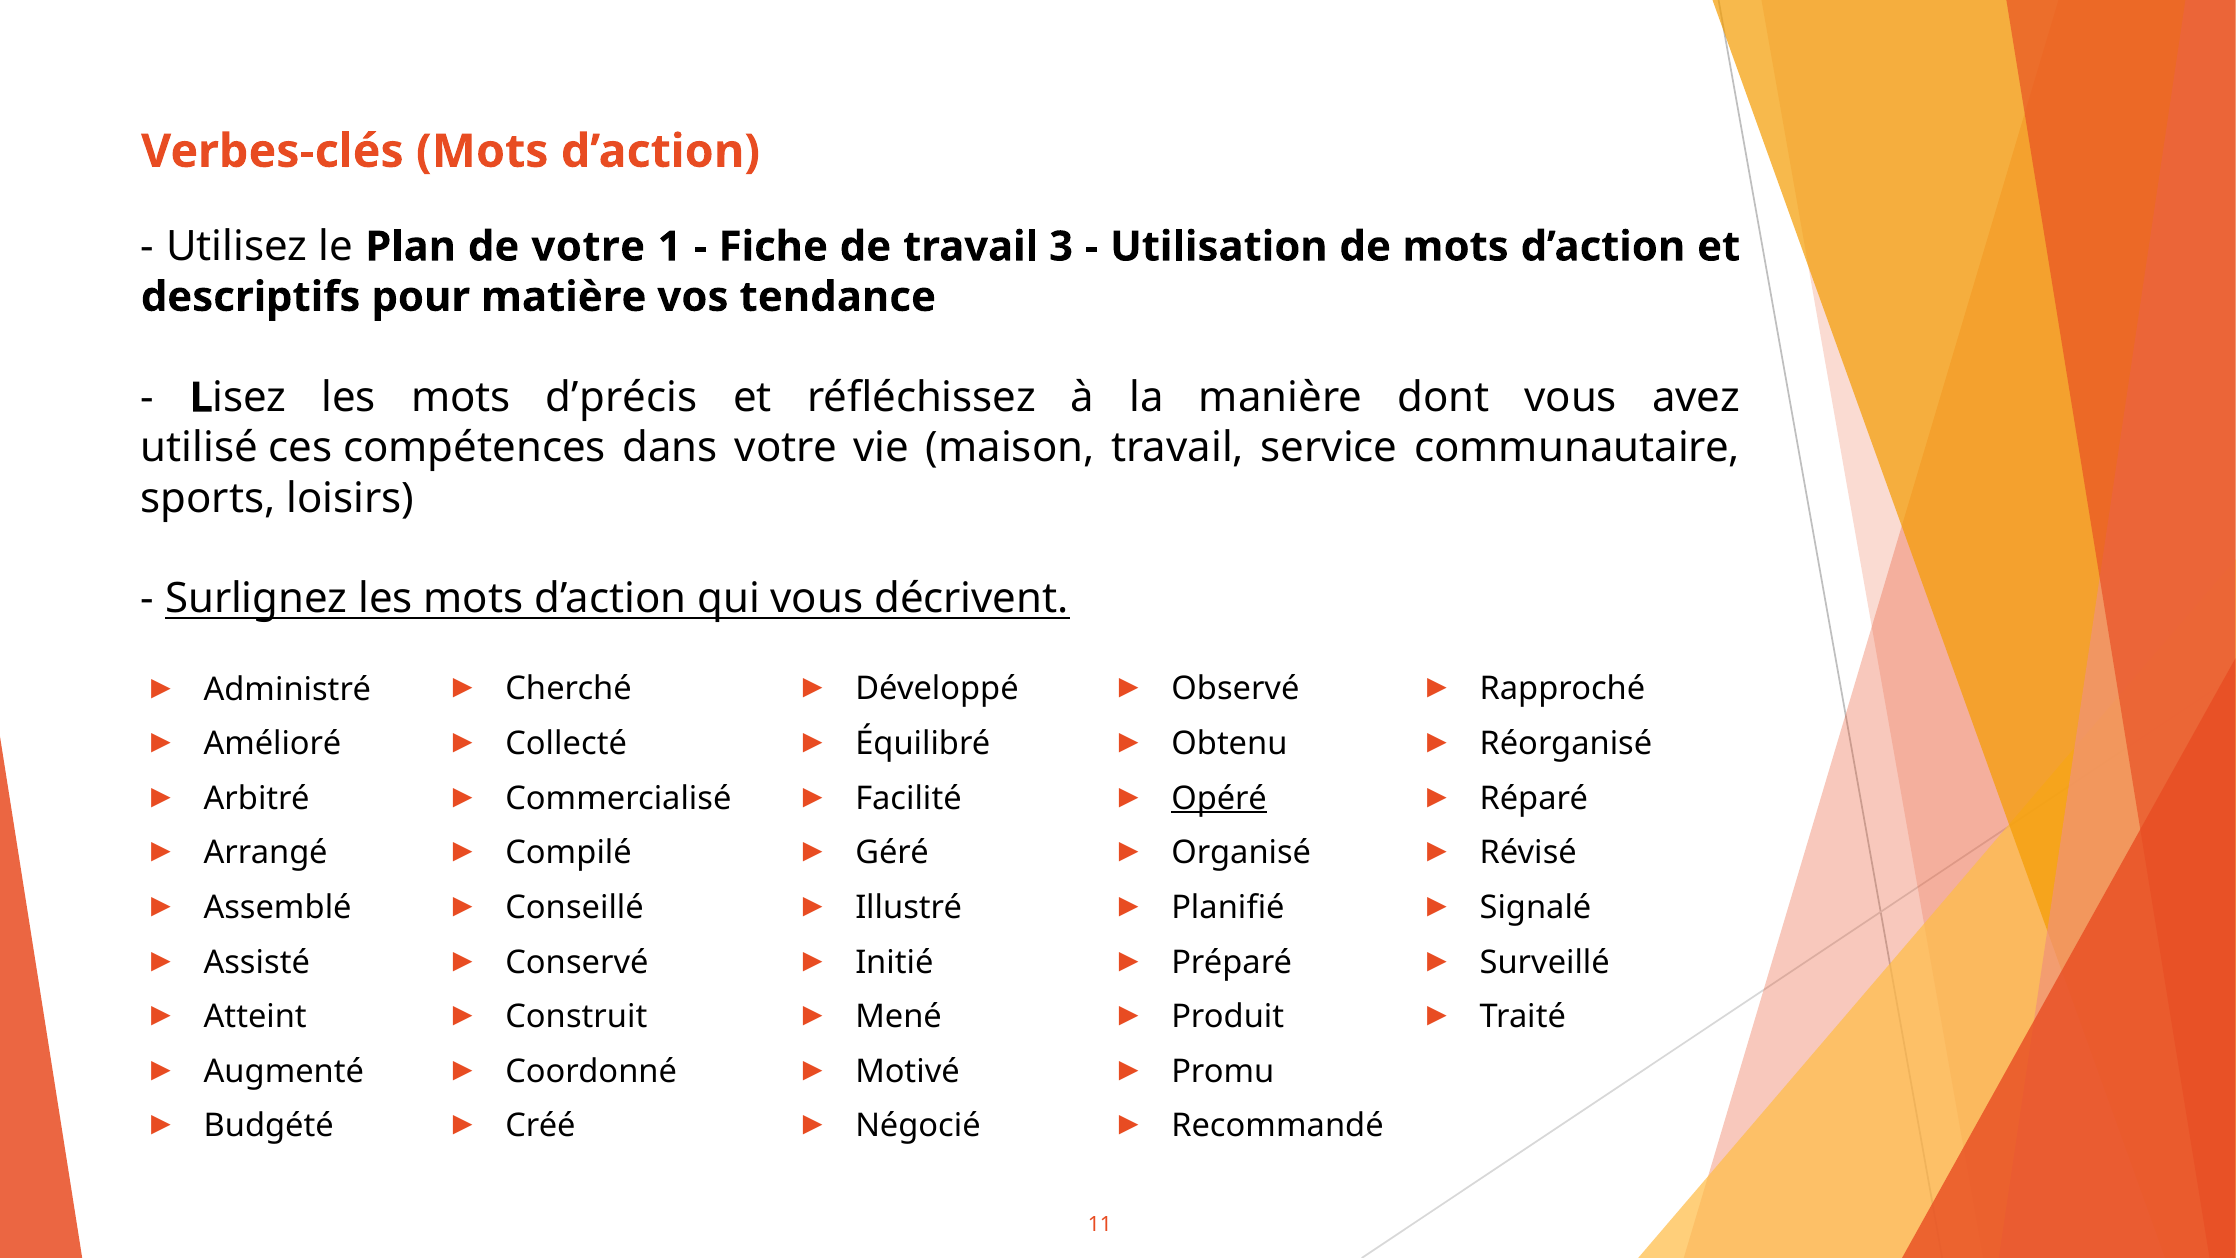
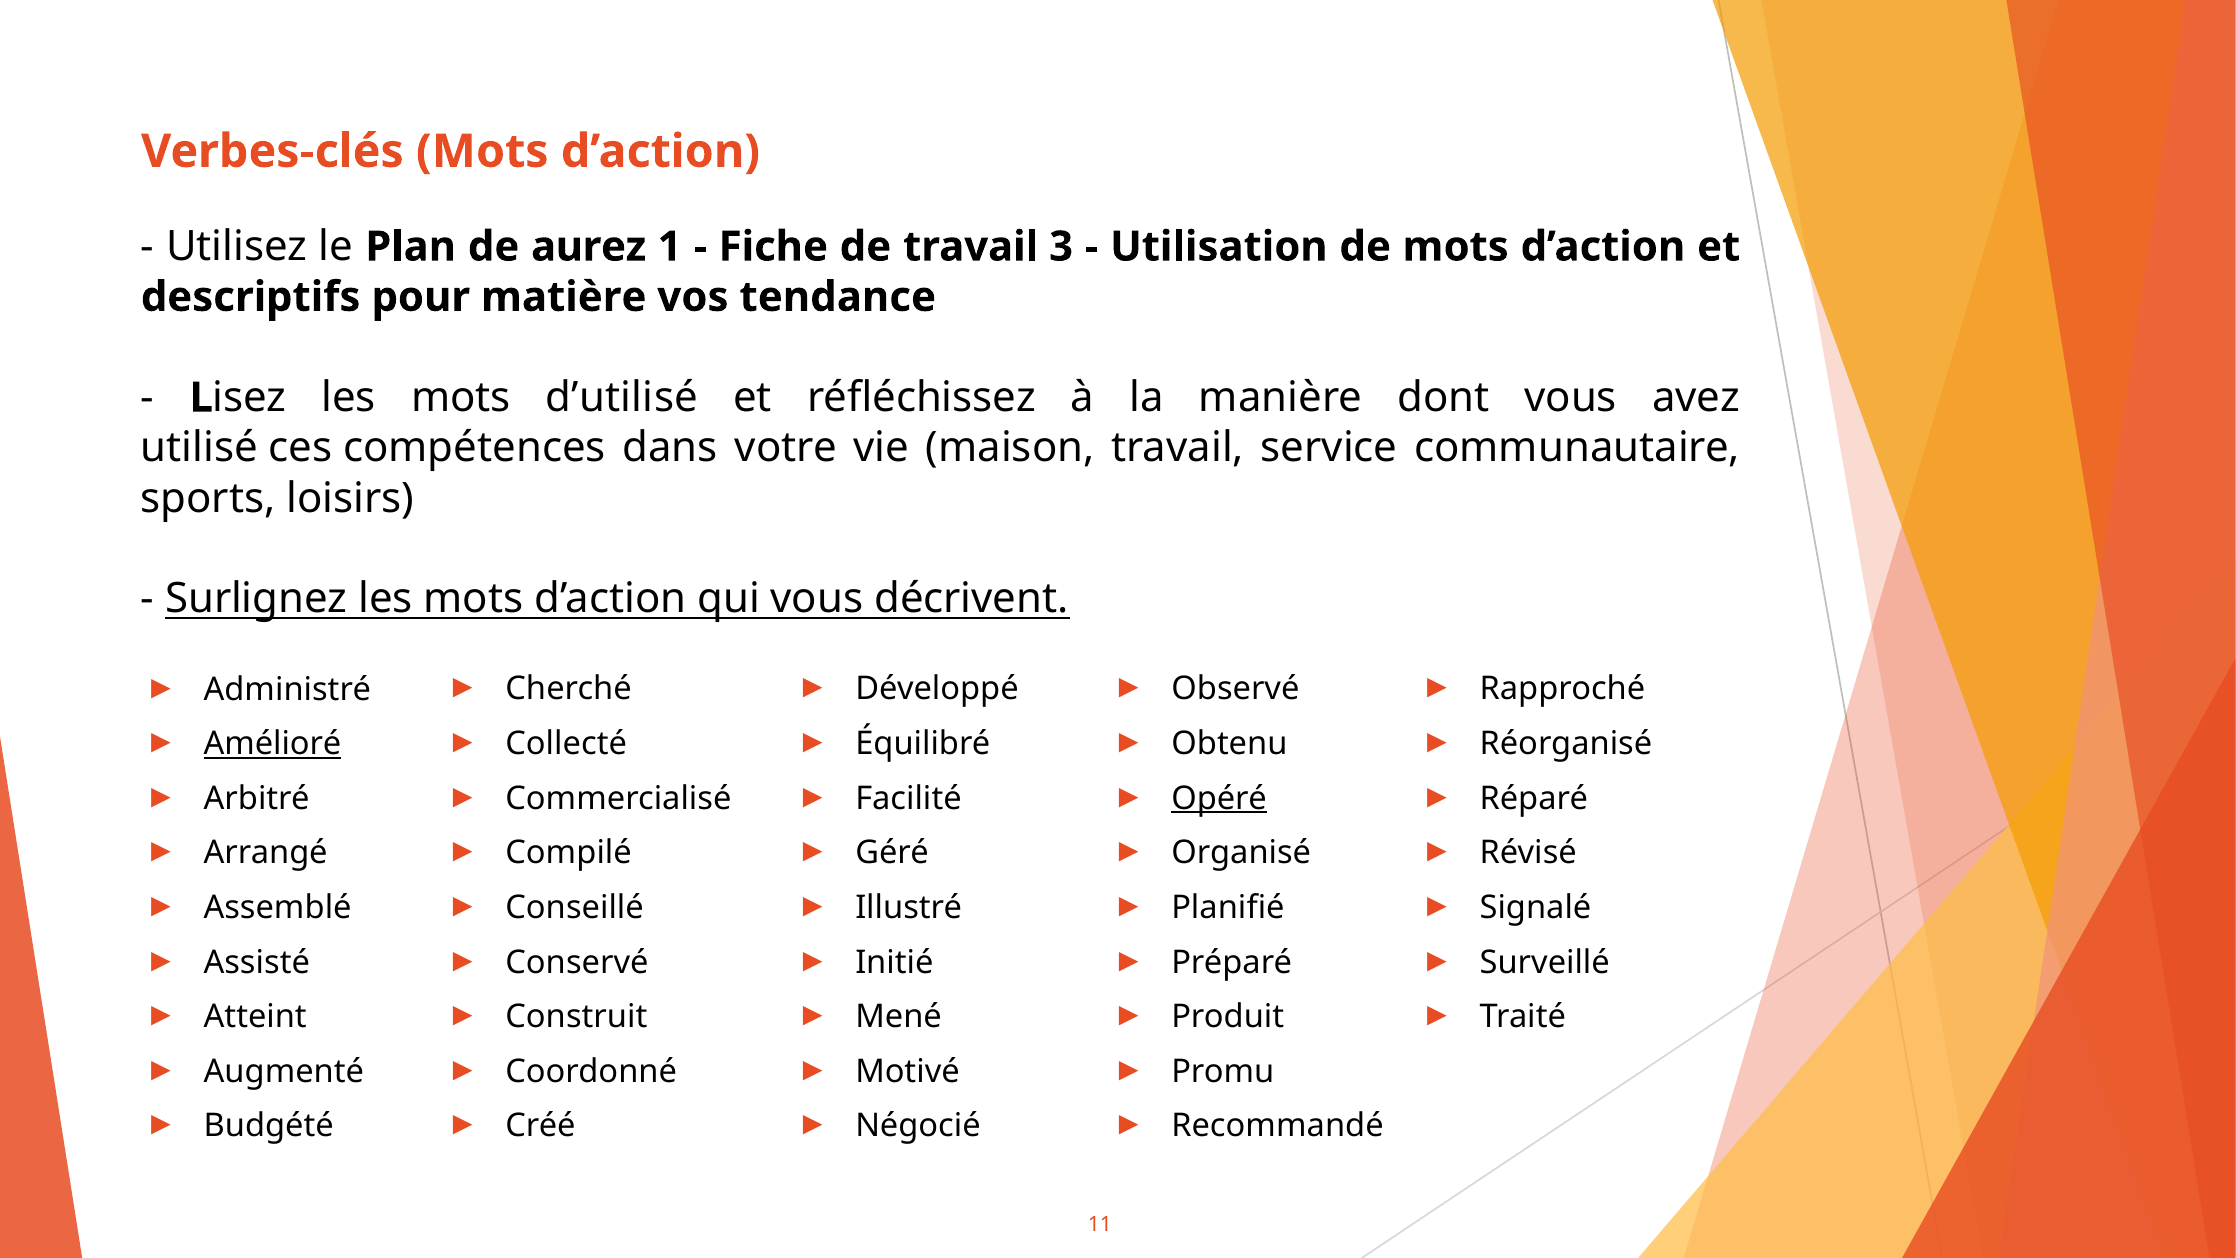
de votre: votre -> aurez (589, 247)
d’précis: d’précis -> d’utilisé (622, 398)
Amélioré underline: none -> present (272, 744)
